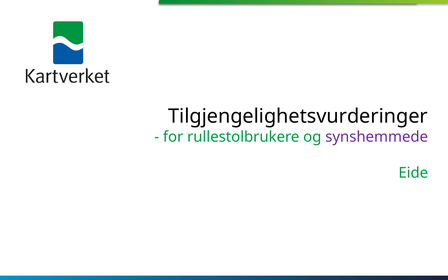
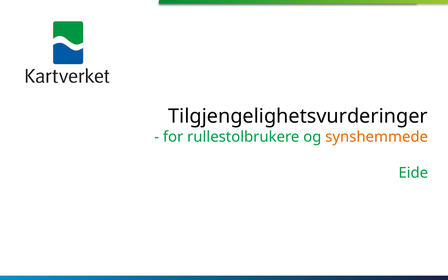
synshemmede colour: purple -> orange (377, 137)
